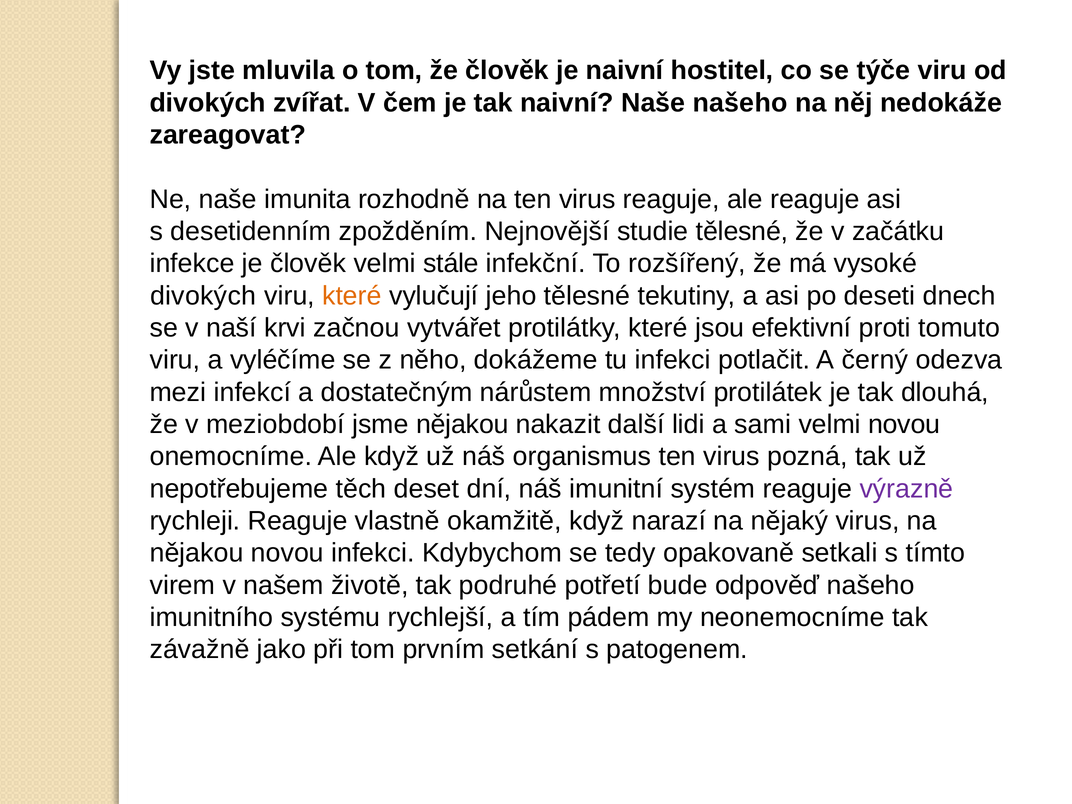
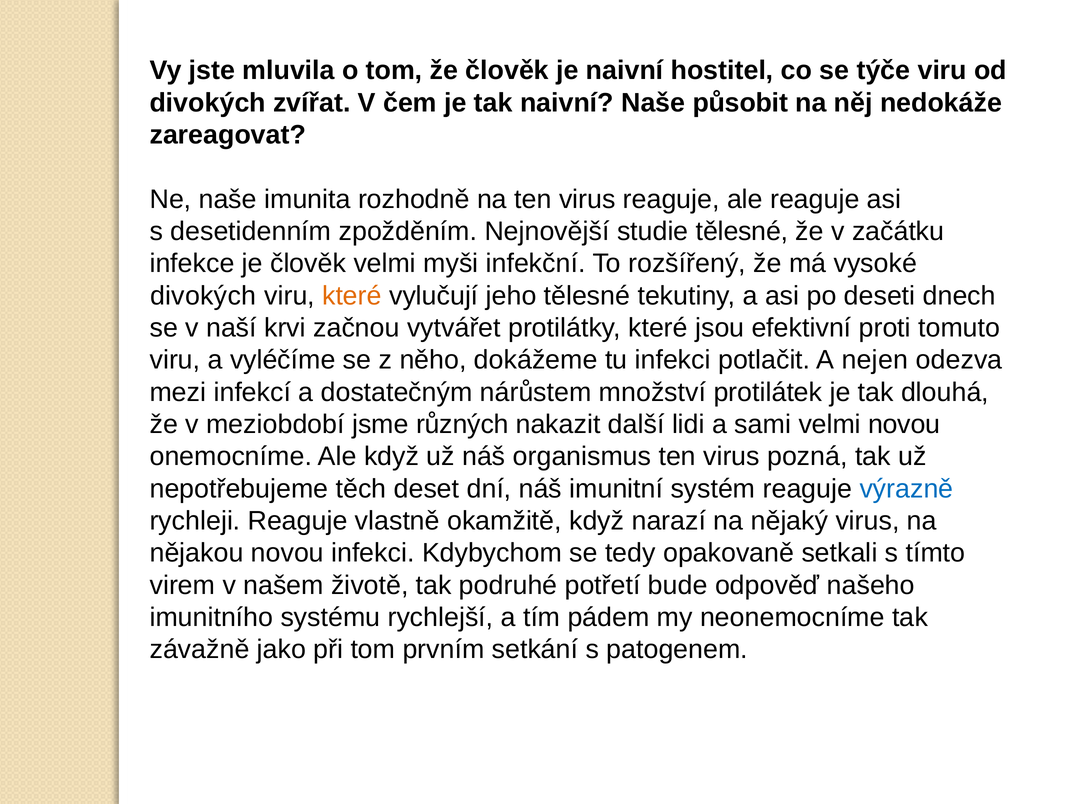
Naše našeho: našeho -> působit (740, 103)
stále: stále -> myši (451, 264)
černý: černý -> nejen (875, 360)
jsme nějakou: nějakou -> různých (462, 424)
výrazně colour: purple -> blue (906, 489)
